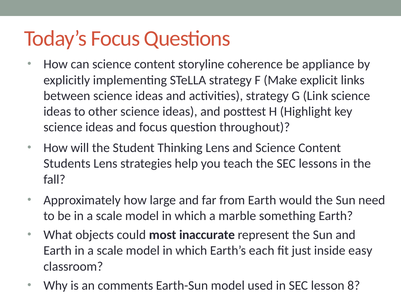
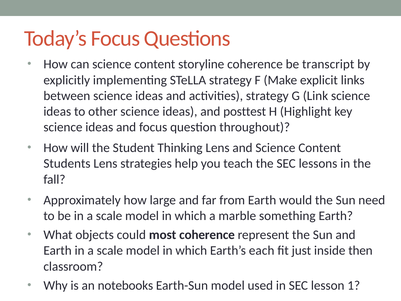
appliance: appliance -> transcript (328, 64)
most inaccurate: inaccurate -> coherence (207, 235)
easy: easy -> then (360, 250)
comments: comments -> notebooks (125, 285)
8: 8 -> 1 (354, 285)
